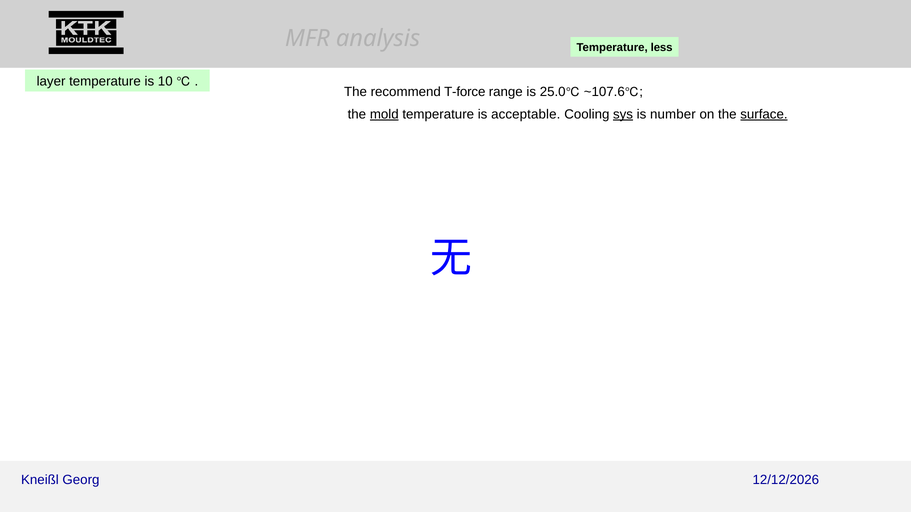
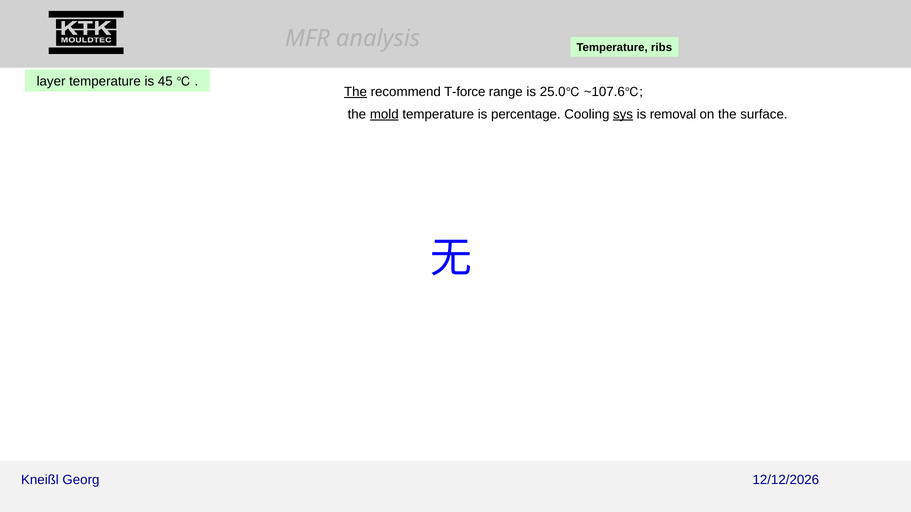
less: less -> ribs (662, 48)
10: 10 -> 45 (165, 82)
The underline: none -> present (356, 92)
acceptable: acceptable -> percentage (526, 114)
number: number -> removal (673, 114)
surface underline: present -> none (764, 114)
